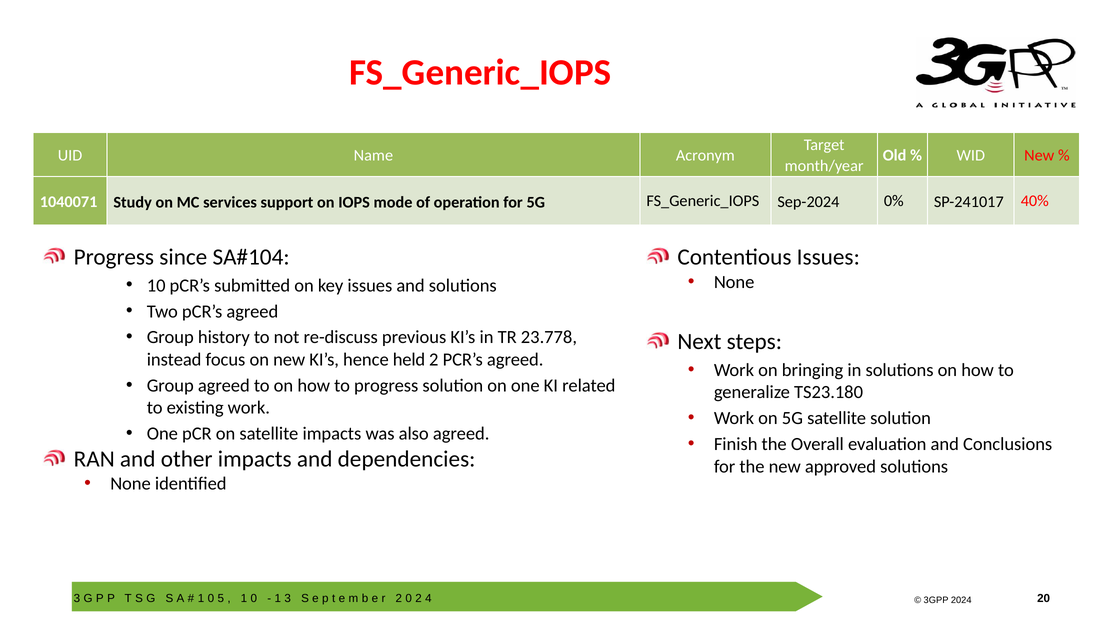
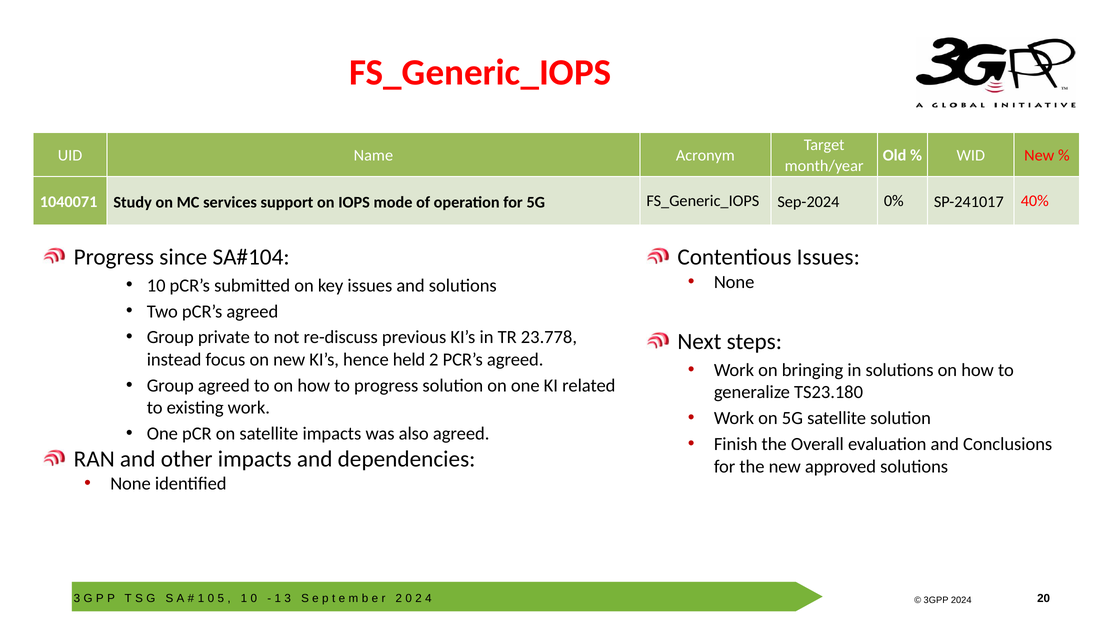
history: history -> private (224, 337)
